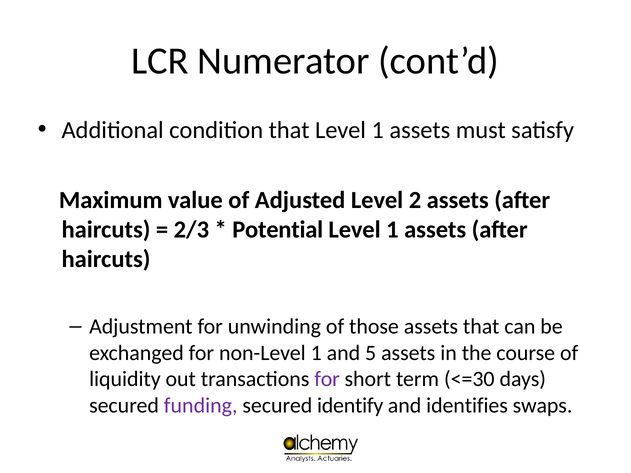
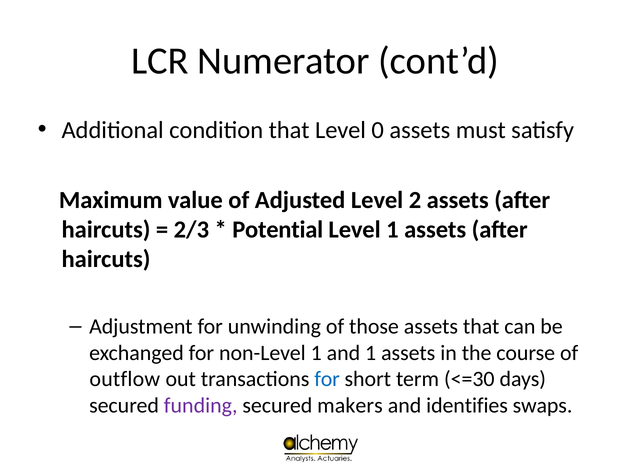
that Level 1: 1 -> 0 (378, 130)
and 5: 5 -> 1 (371, 353)
liquidity: liquidity -> outflow (125, 379)
for colour: purple -> blue (327, 379)
identify: identify -> makers (350, 406)
